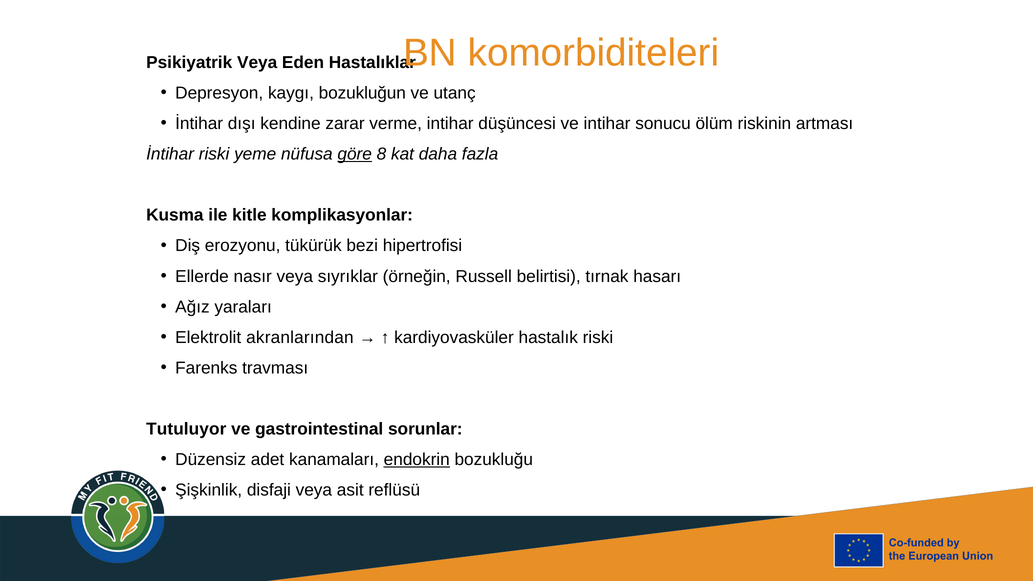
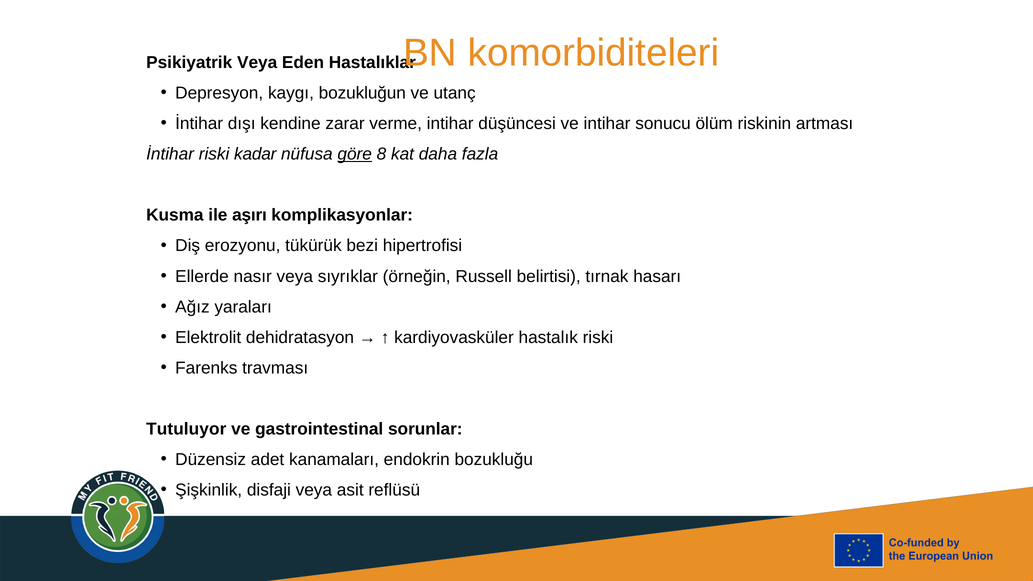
yeme: yeme -> kadar (255, 154)
kitle: kitle -> aşırı (250, 215)
akranlarından: akranlarından -> dehidratasyon (300, 338)
endokrin underline: present -> none (417, 460)
